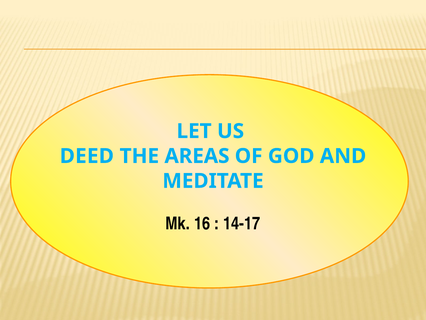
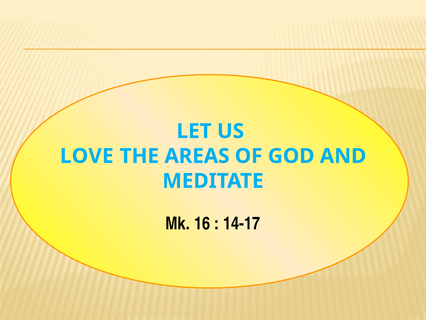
DEED: DEED -> LOVE (87, 156)
